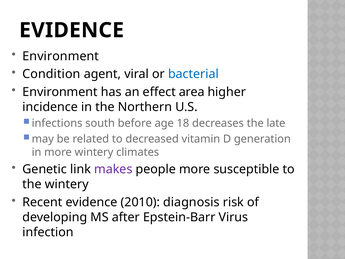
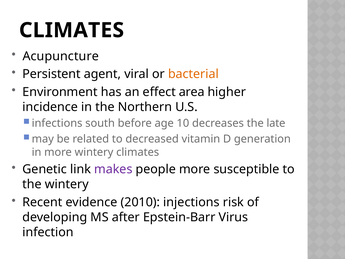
EVIDENCE: EVIDENCE -> CLIMATES (72, 30)
Environment: Environment -> Acupuncture (61, 56)
Condition: Condition -> Persistent (52, 74)
bacterial colour: blue -> orange (193, 74)
18: 18 -> 10 (183, 123)
diagnosis: diagnosis -> injections (191, 202)
